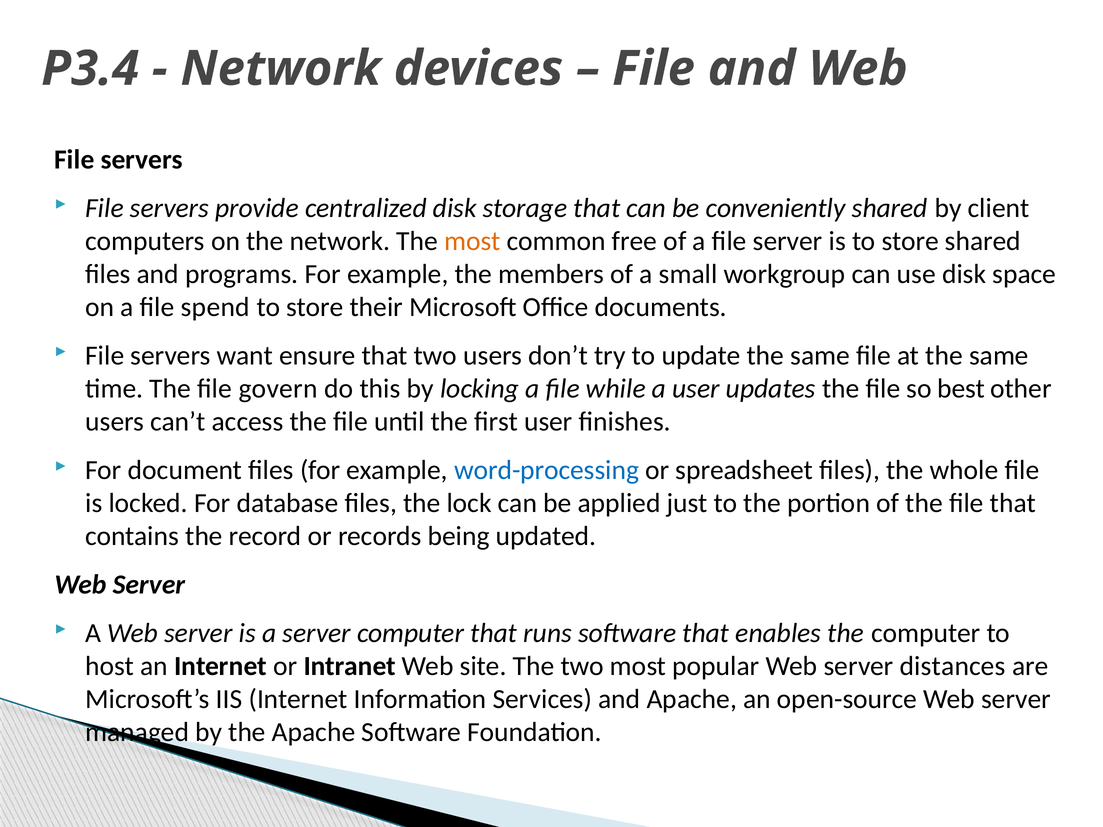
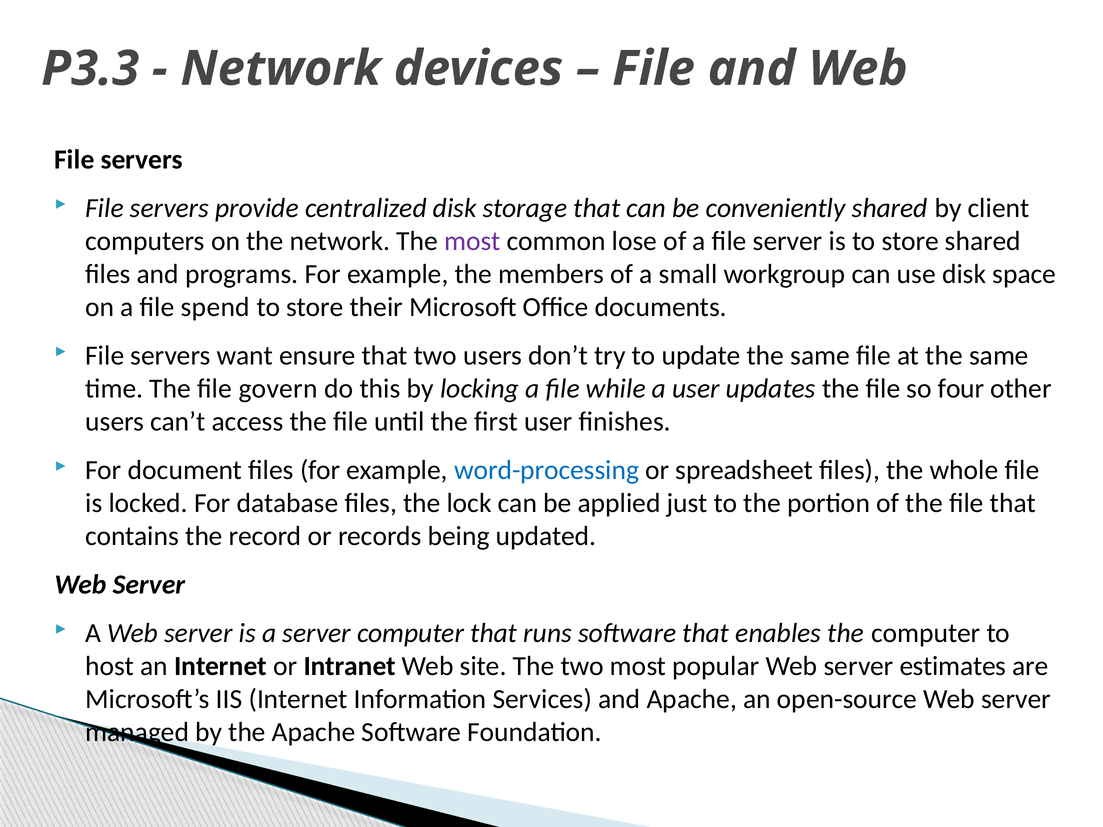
P3.4: P3.4 -> P3.3 (90, 69)
most colour: orange -> purple (472, 241)
free: free -> lose (635, 241)
best: best -> four (961, 389)
distances: distances -> estimates (953, 666)
